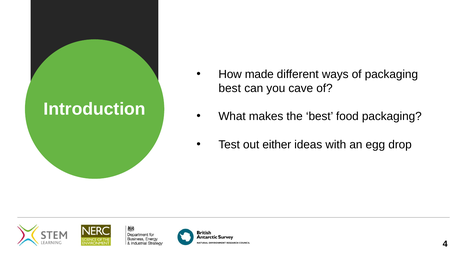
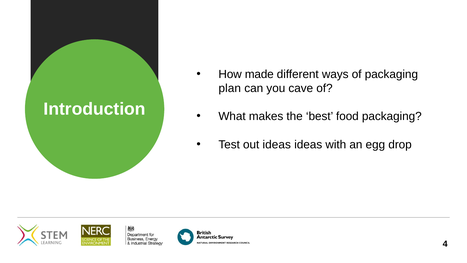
best: best -> plan (230, 88)
out either: either -> ideas (277, 144)
